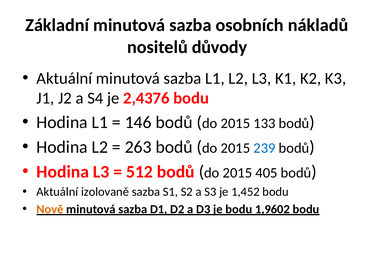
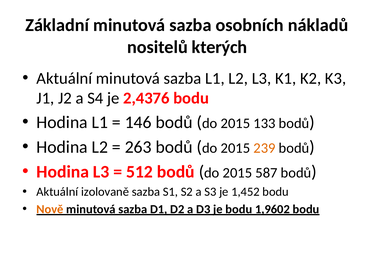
důvody: důvody -> kterých (219, 47)
239 colour: blue -> orange (264, 148)
405: 405 -> 587 (266, 173)
